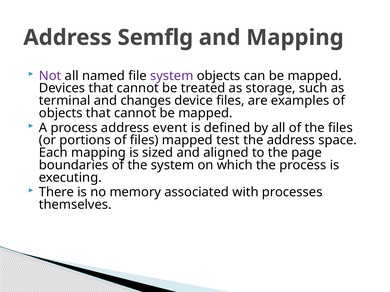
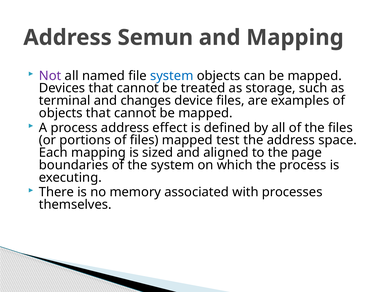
Semflg: Semflg -> Semun (155, 38)
system colour: purple -> blue (172, 76)
event: event -> effect (170, 128)
